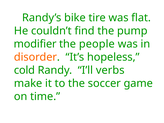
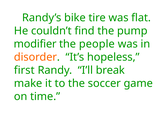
cold: cold -> first (24, 70)
verbs: verbs -> break (110, 70)
